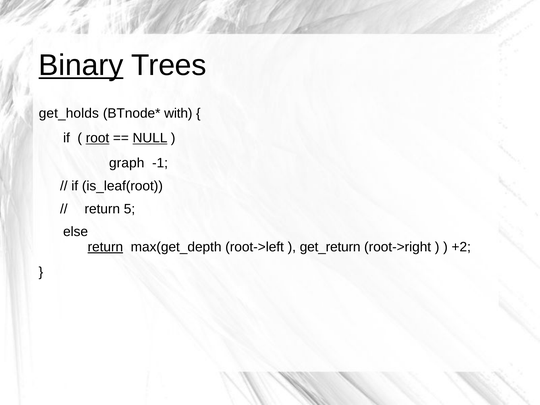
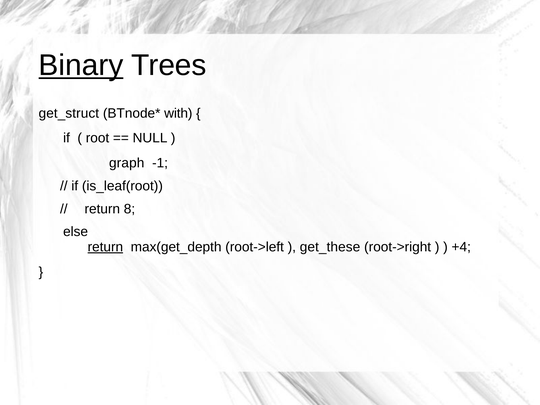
get_holds: get_holds -> get_struct (69, 113)
root underline: present -> none (97, 138)
NULL underline: present -> none (150, 138)
5: 5 -> 8 (129, 209)
get_return: get_return -> get_these (330, 247)
+2: +2 -> +4 (461, 247)
